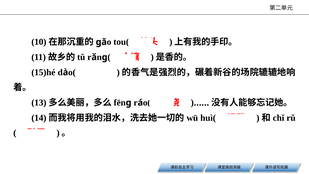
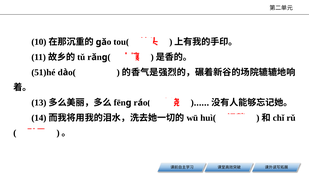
15)hé: 15)hé -> 51)hé (43, 72)
